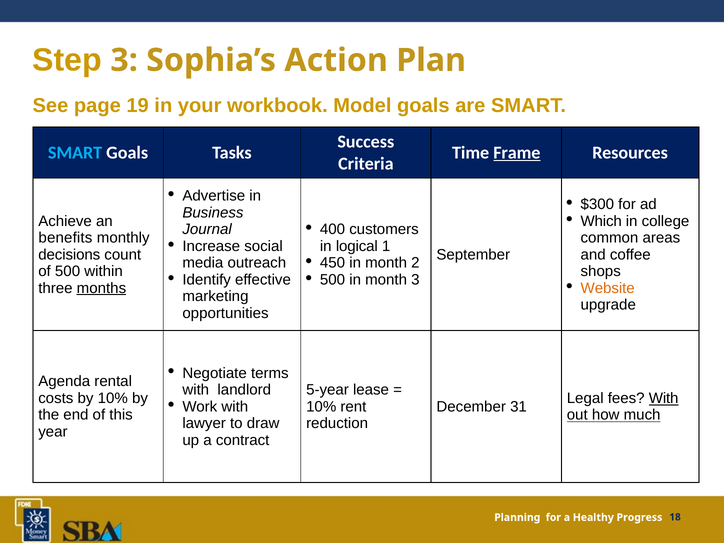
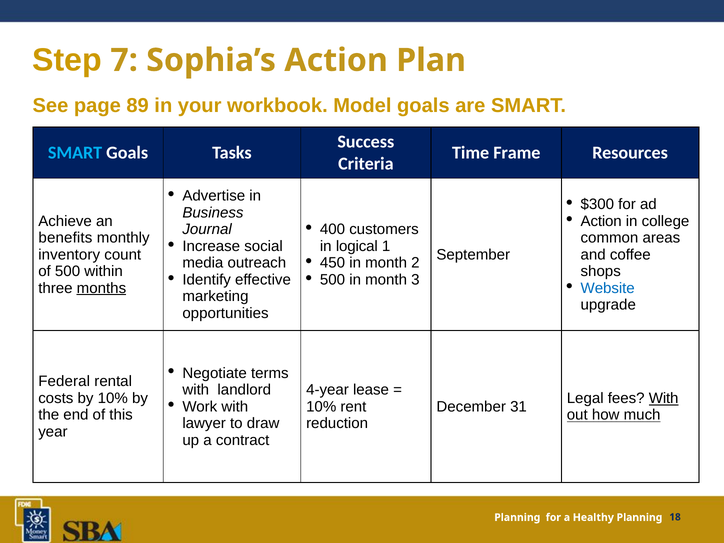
Step 3: 3 -> 7 (124, 60)
19: 19 -> 89 (138, 105)
Frame underline: present -> none (517, 153)
Which: Which -> Action (601, 221)
decisions: decisions -> inventory (69, 255)
Website colour: orange -> blue (608, 288)
Agenda: Agenda -> Federal (64, 381)
5-year: 5-year -> 4-year (327, 390)
Progress: Progress -> Planning (639, 517)
